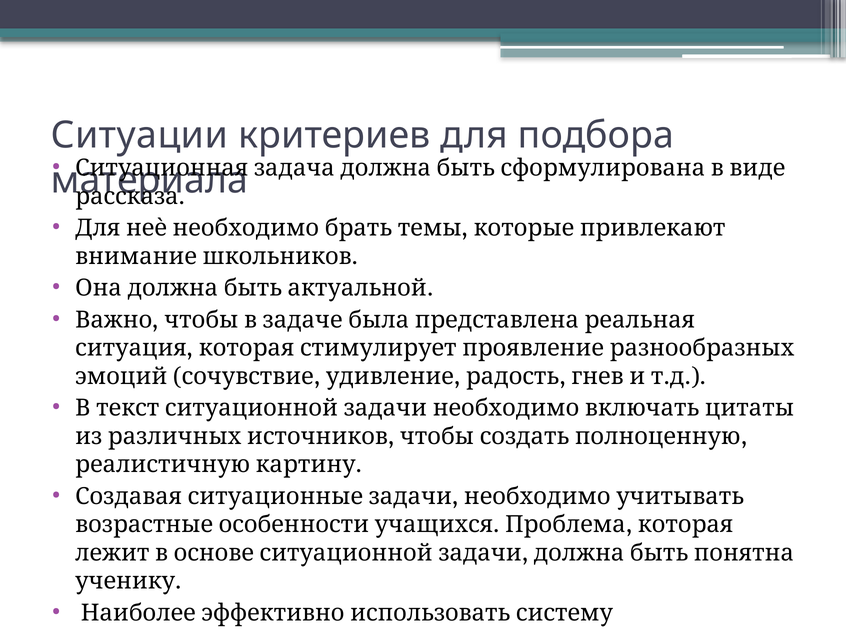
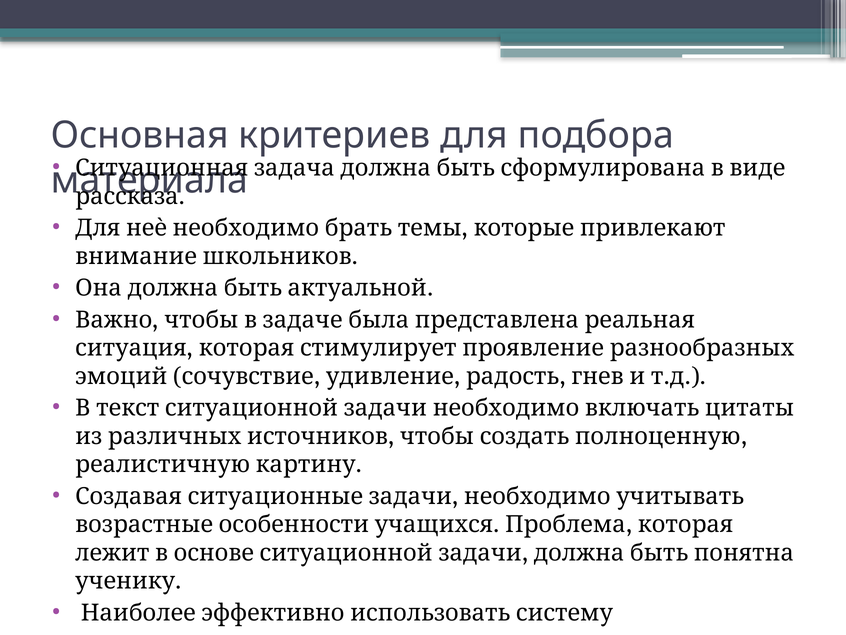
Ситуации: Ситуации -> Основная (140, 135)
